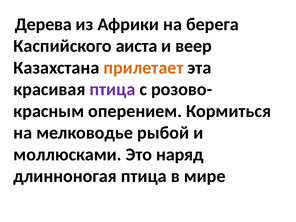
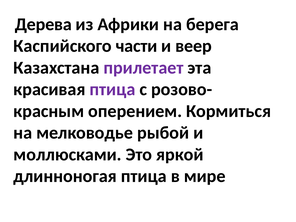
аиста: аиста -> части (137, 46)
прилетает colour: orange -> purple (143, 68)
наряд: наряд -> яркой (180, 155)
